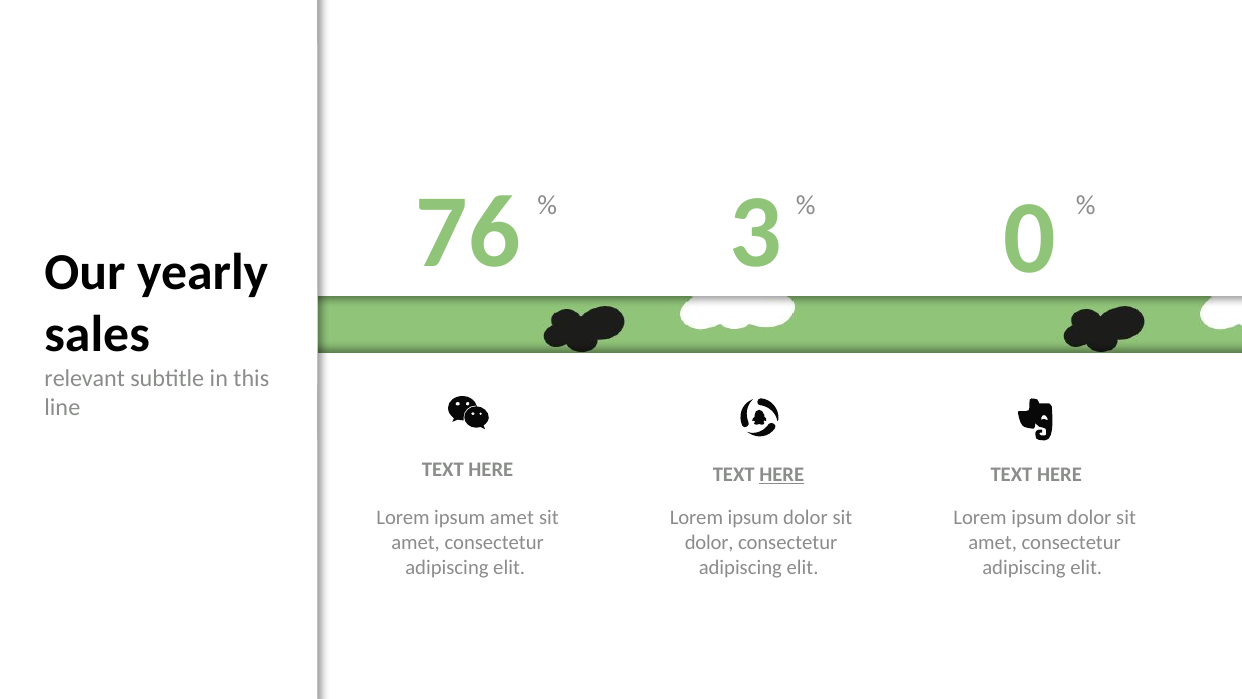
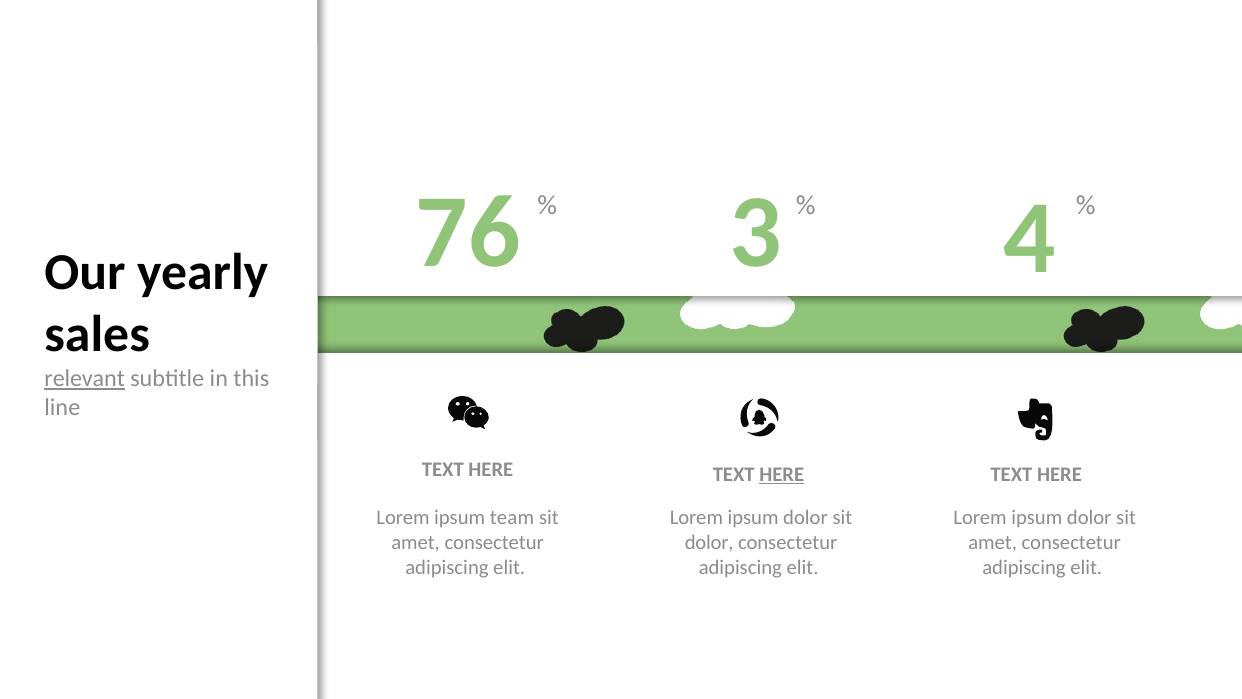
0: 0 -> 4 (1029, 238)
relevant underline: none -> present (85, 378)
ipsum amet: amet -> team (512, 517)
